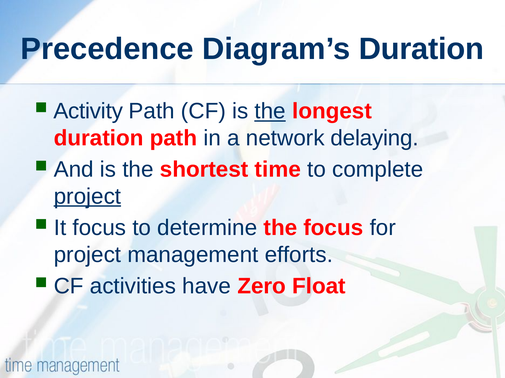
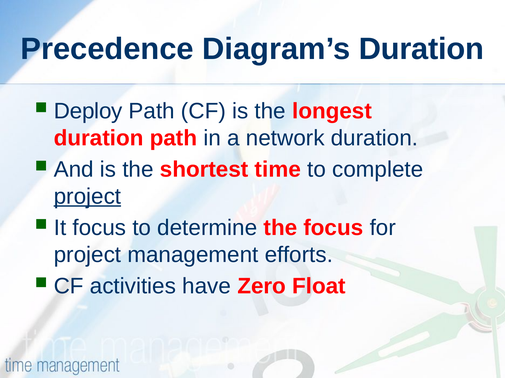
Activity: Activity -> Deploy (88, 111)
the underline: present -> none (270, 111)
network delaying: delaying -> duration (374, 138)
